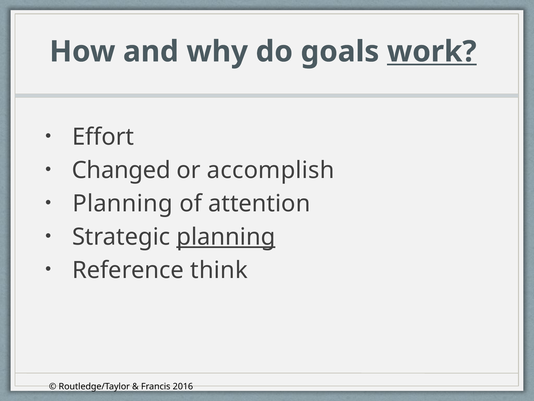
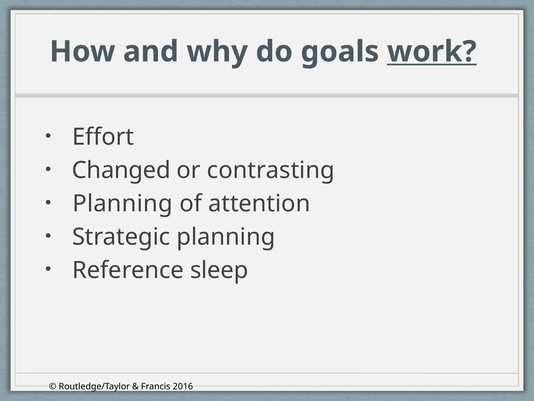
accomplish: accomplish -> contrasting (271, 170)
planning underline: present -> none (226, 237)
think: think -> sleep (219, 270)
